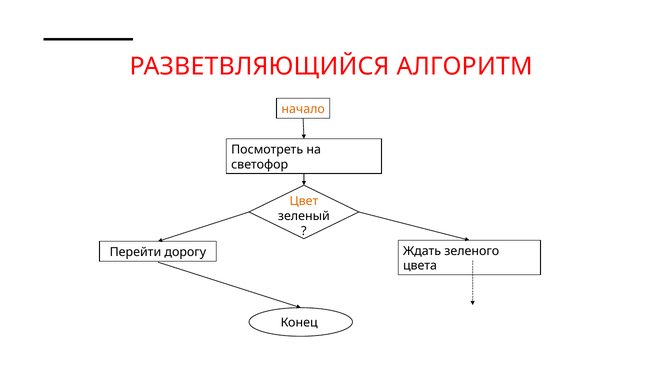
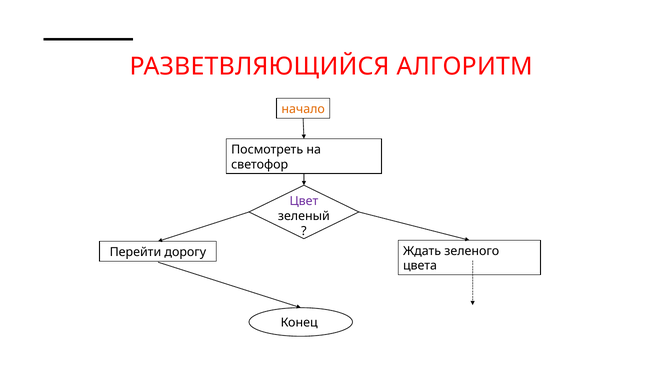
Цвет colour: orange -> purple (304, 201)
